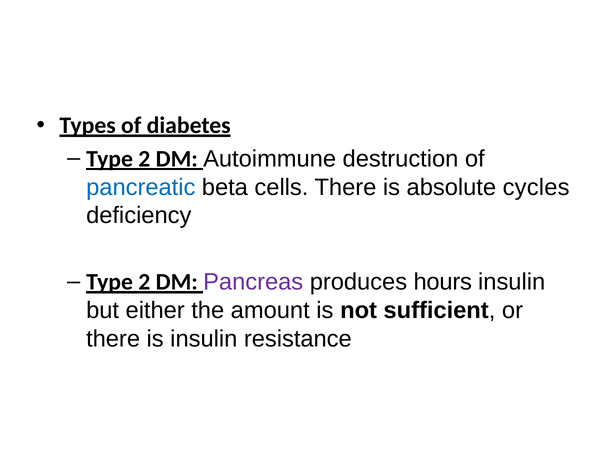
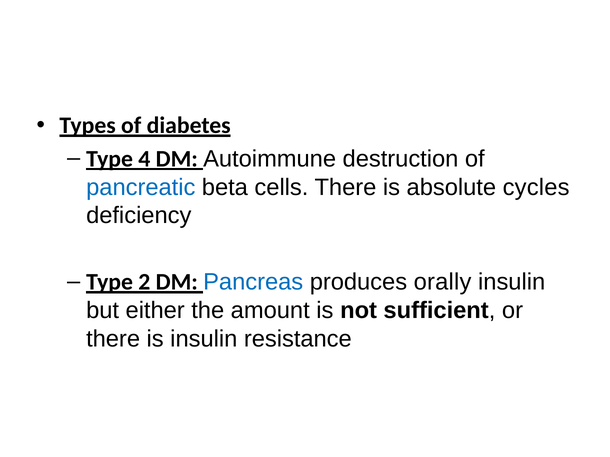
2: 2 -> 4 (144, 159)
Pancreas colour: purple -> blue (253, 282)
hours: hours -> orally (443, 282)
